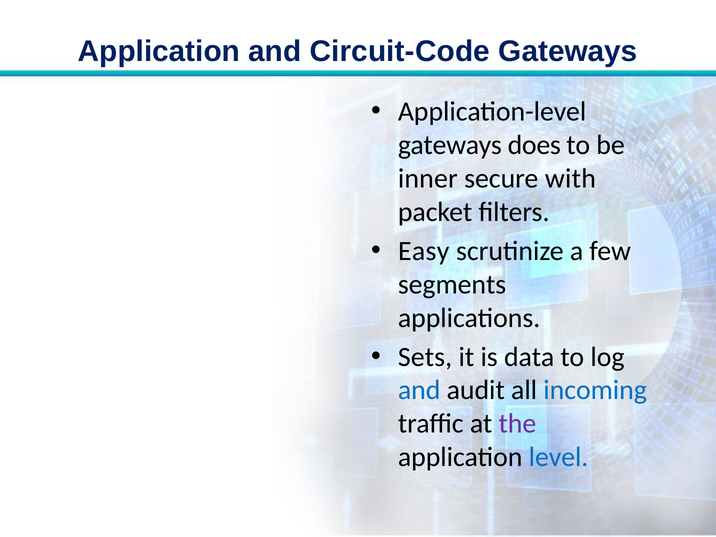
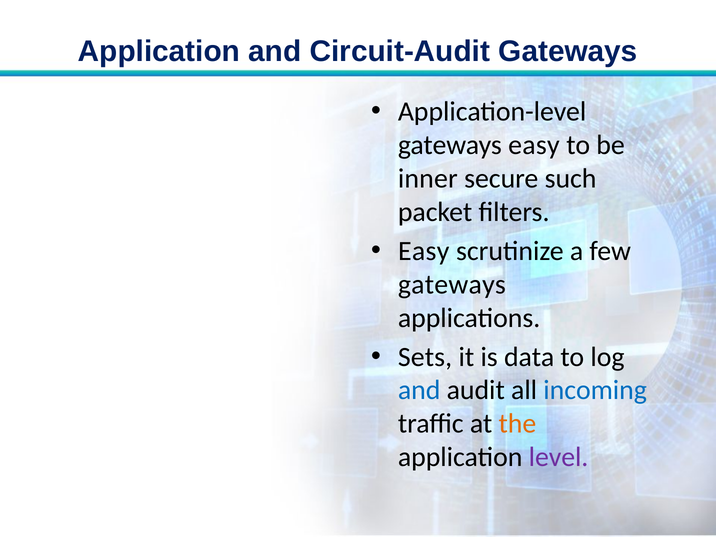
Circuit-Code: Circuit-Code -> Circuit-Audit (400, 52)
gateways does: does -> easy (534, 145)
with: with -> such (571, 179)
segments: segments -> gateways (452, 284)
the colour: purple -> orange (517, 424)
level colour: blue -> purple (559, 457)
